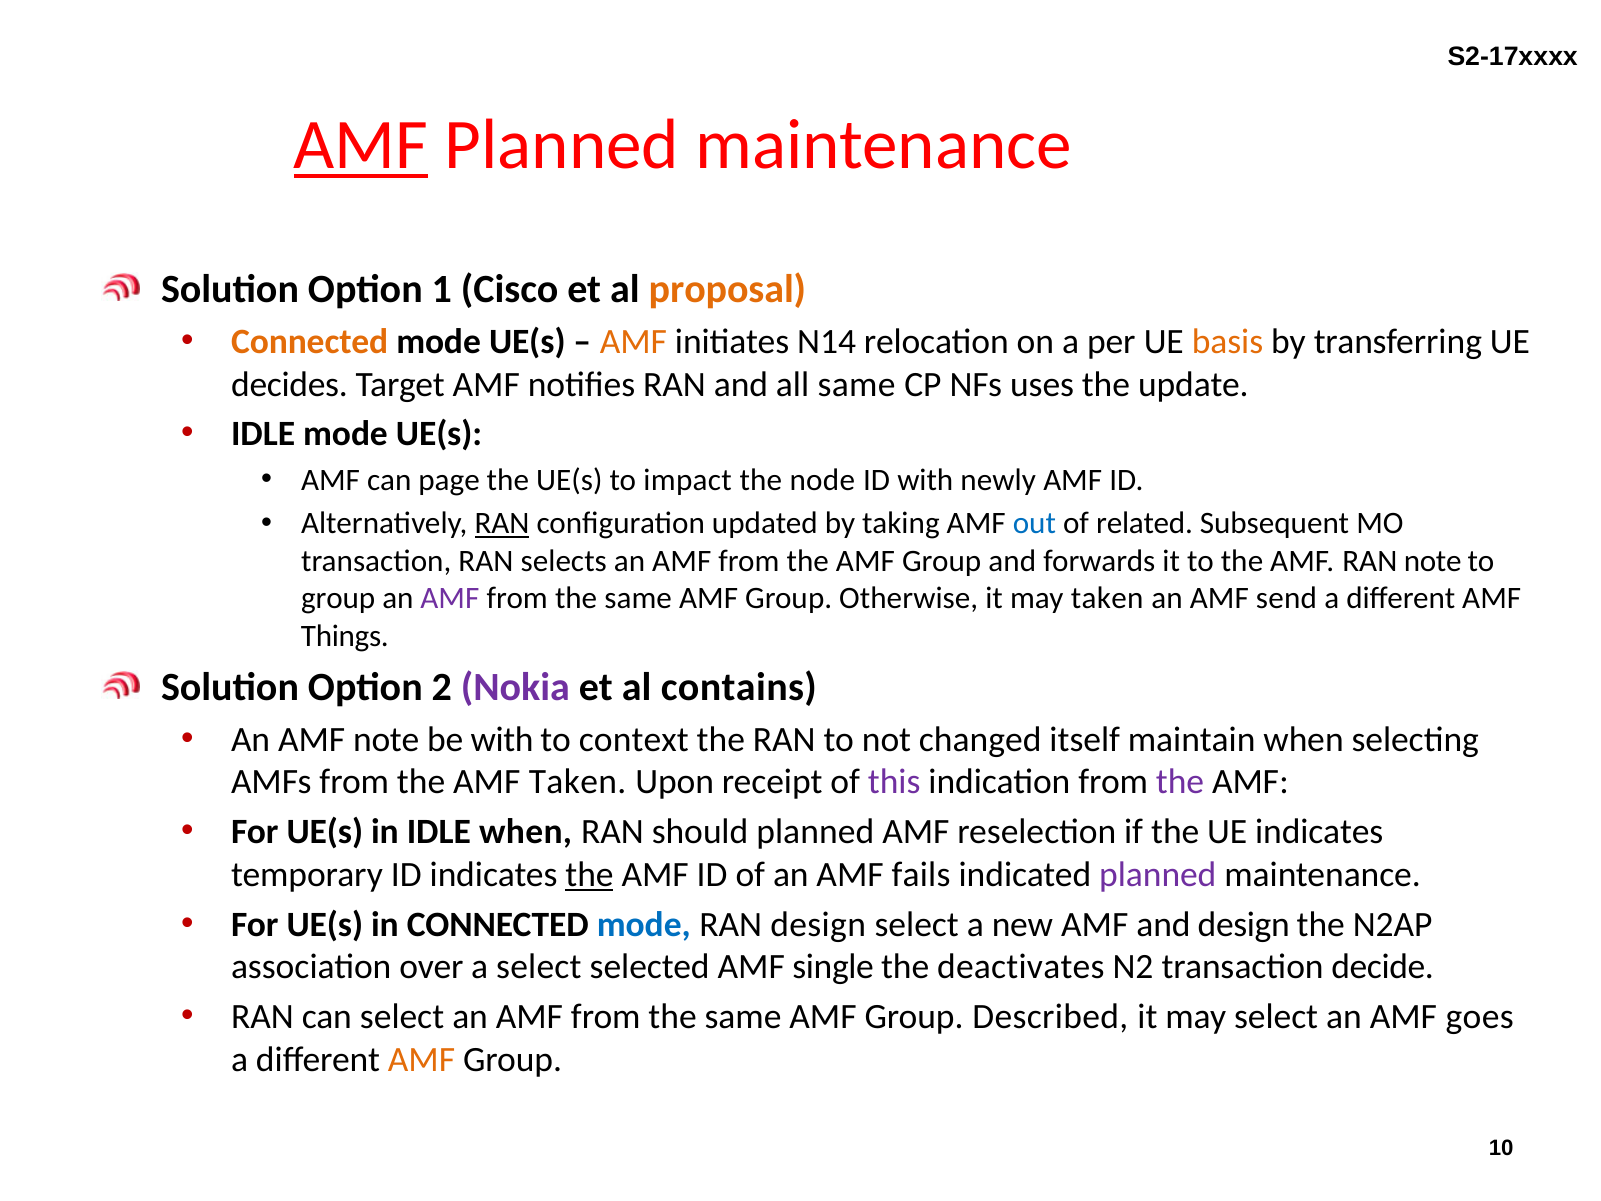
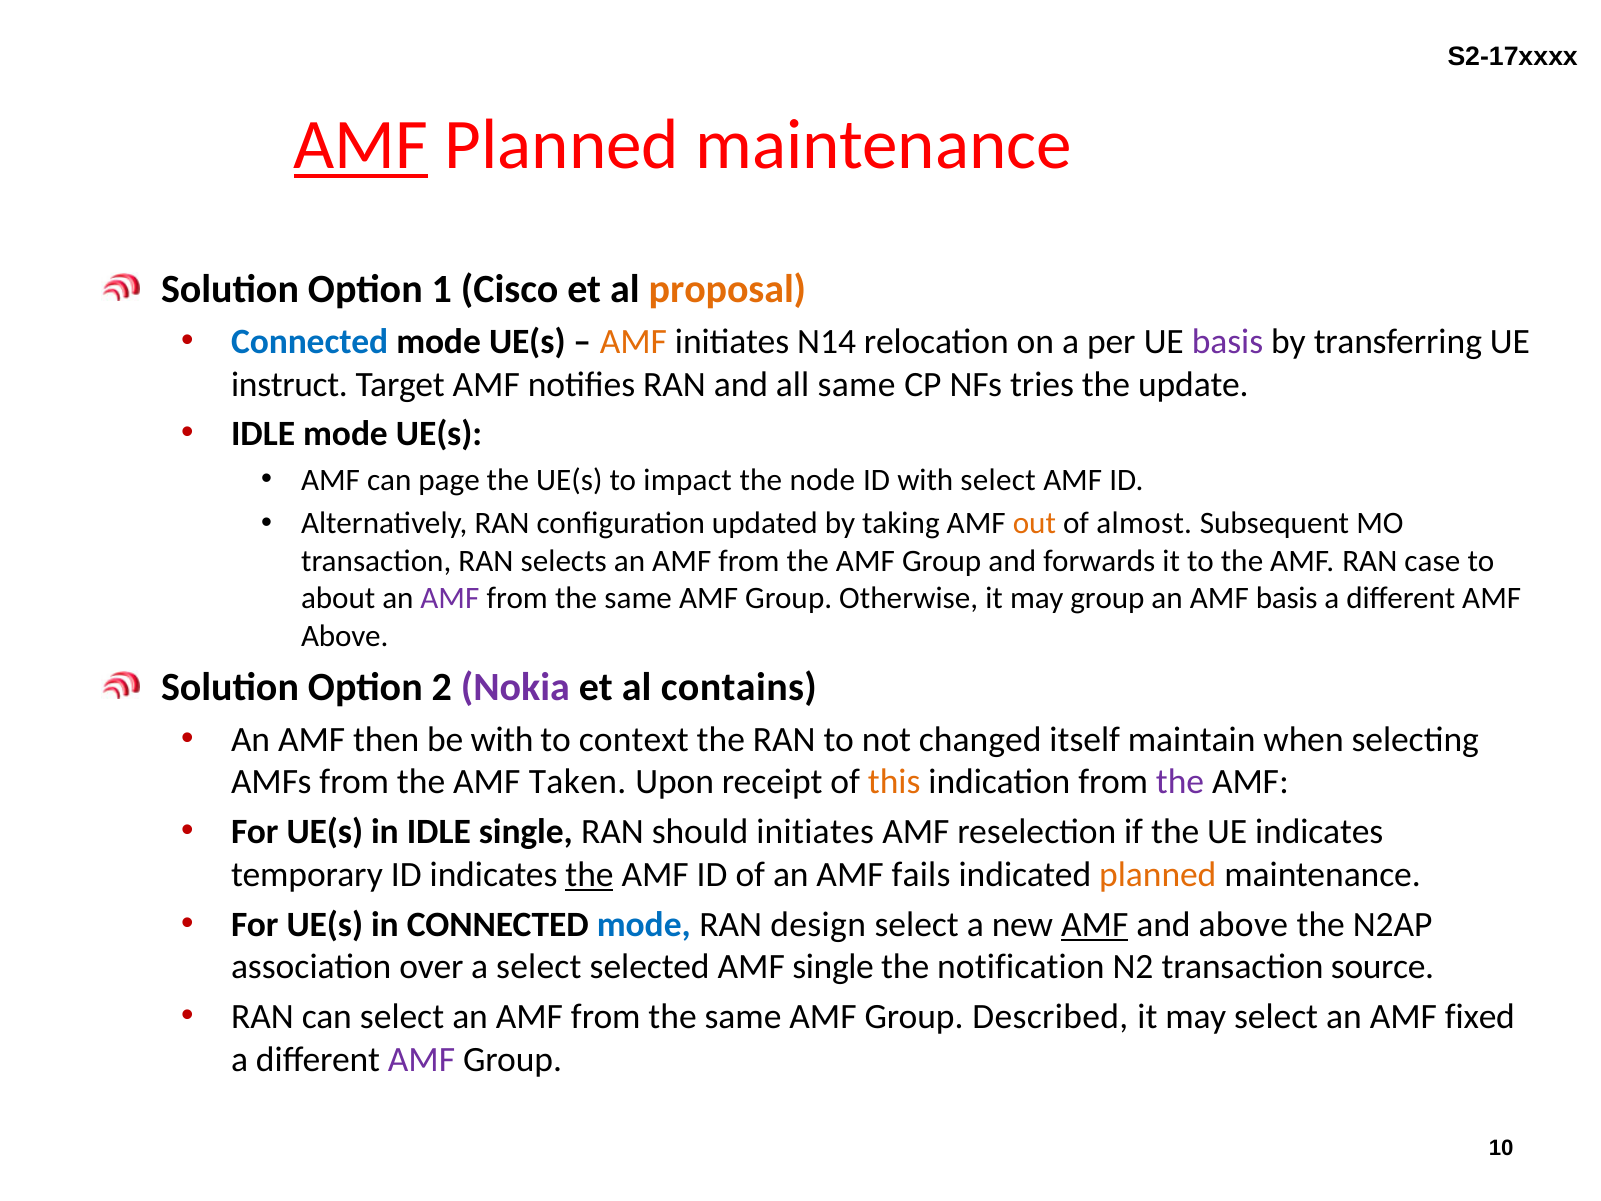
Connected colour: orange -> blue (310, 342)
basis colour: orange -> purple (1227, 342)
decides: decides -> instruct (289, 384)
uses: uses -> tries (1042, 384)
with newly: newly -> select (998, 480)
RAN underline: present -> none (502, 524)
out colour: blue -> orange (1034, 524)
related: related -> almost (1144, 524)
RAN note: note -> case (1432, 561)
group: group -> about (338, 598)
may taken: taken -> group (1107, 598)
AMF send: send -> basis (1287, 598)
Things: Things -> Above (345, 636)
AMF note: note -> then (386, 739)
this colour: purple -> orange (894, 782)
IDLE when: when -> single (526, 832)
should planned: planned -> initiates (815, 832)
planned colour: purple -> orange (1158, 874)
AMF underline: none -> present (1095, 924)
and design: design -> above (1243, 924)
deactivates: deactivates -> notification (1021, 967)
decide: decide -> source (1383, 967)
goes: goes -> fixed (1480, 1017)
AMF colour: orange -> purple (421, 1059)
